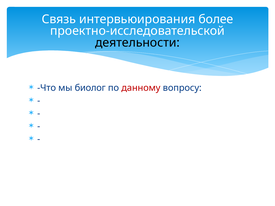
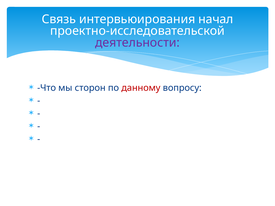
более: более -> начал (216, 19)
деятельности colour: black -> purple (137, 43)
биолог: биолог -> сторон (90, 88)
